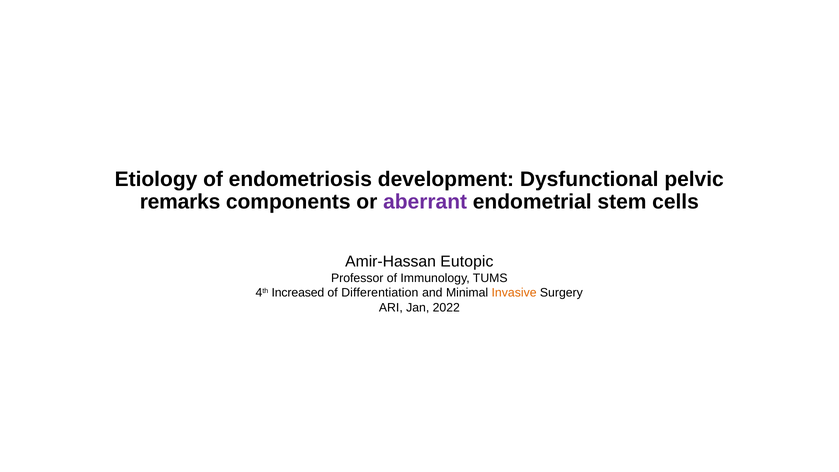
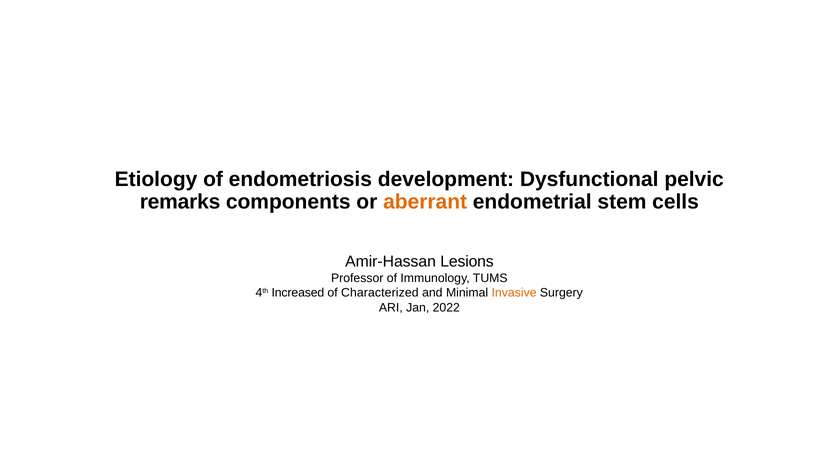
aberrant colour: purple -> orange (425, 202)
Eutopic: Eutopic -> Lesions (467, 262)
Differentiation: Differentiation -> Characterized (380, 293)
